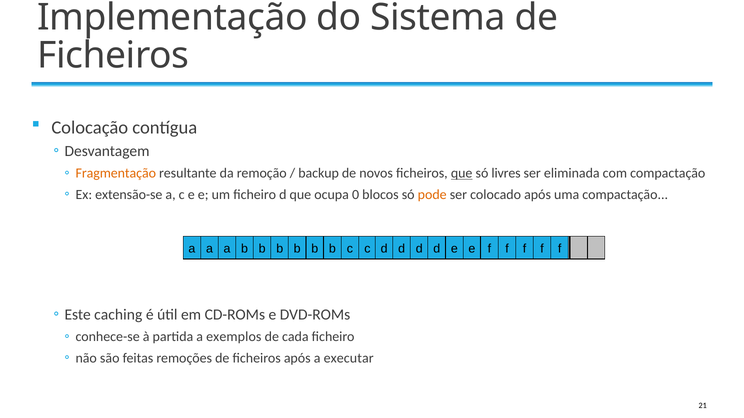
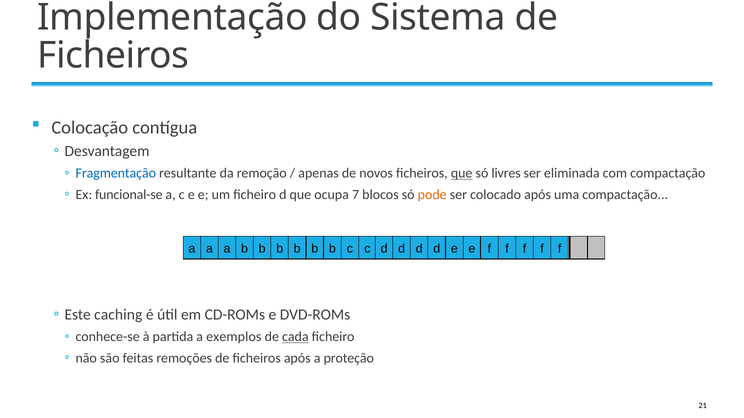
Fragmentação colour: orange -> blue (116, 173)
backup: backup -> apenas (319, 173)
extensão-se: extensão-se -> funcional-se (129, 195)
0: 0 -> 7 (356, 195)
cada underline: none -> present (295, 337)
executar: executar -> proteção (349, 359)
